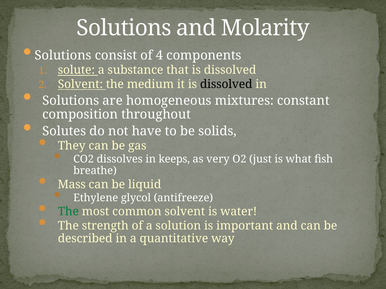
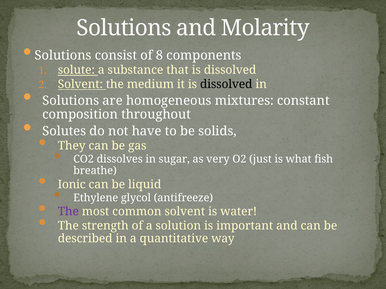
4: 4 -> 8 (160, 56)
keeps: keeps -> sugar (174, 159)
Mass: Mass -> Ionic (72, 185)
The colour: green -> purple (68, 212)
